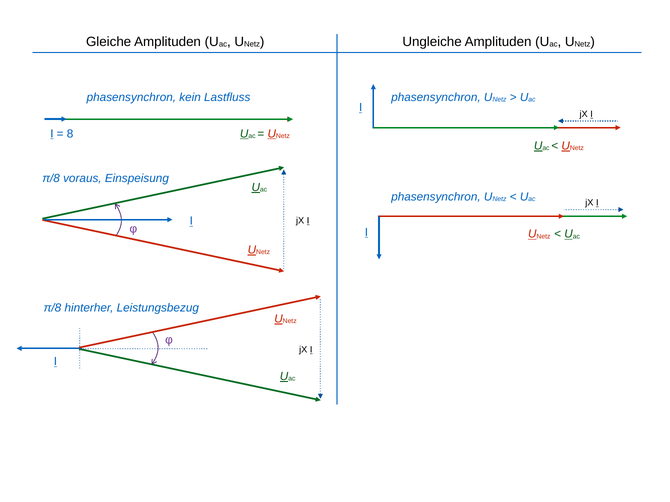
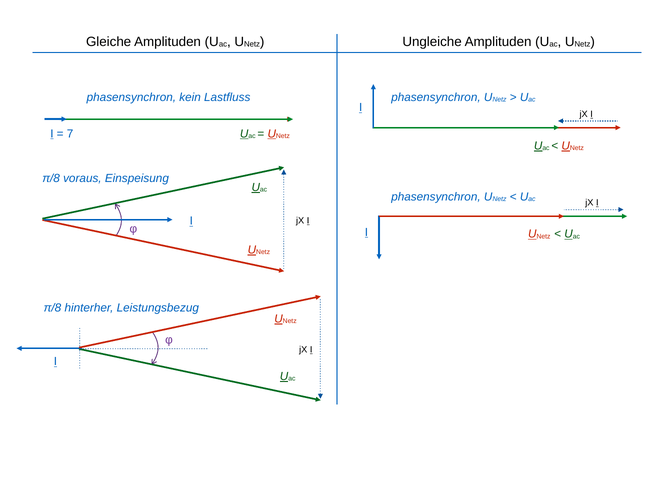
8: 8 -> 7 (70, 134)
